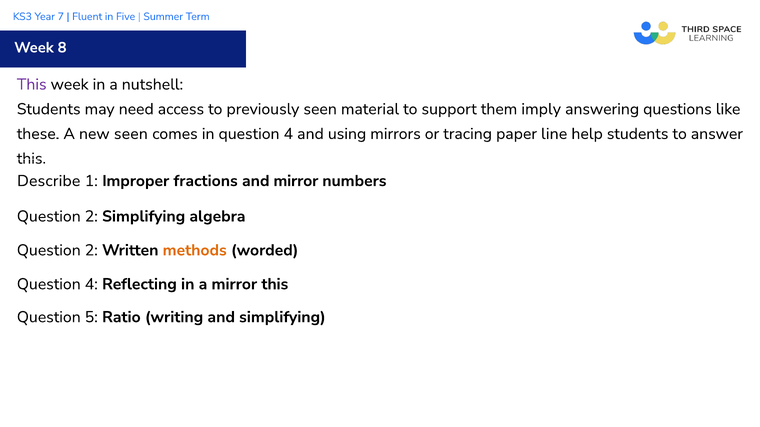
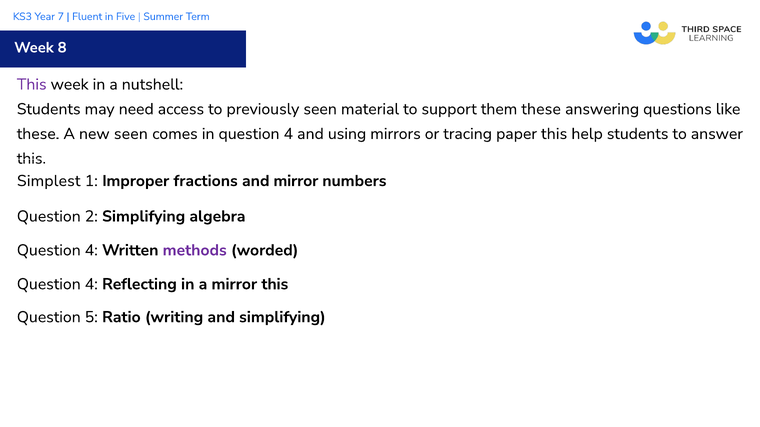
them imply: imply -> these (541, 109)
paper line: line -> this (554, 134)
Describe: Describe -> Simplest (49, 181)
2: 2 -> 4 (91, 250)
methods colour: orange -> purple (195, 250)
